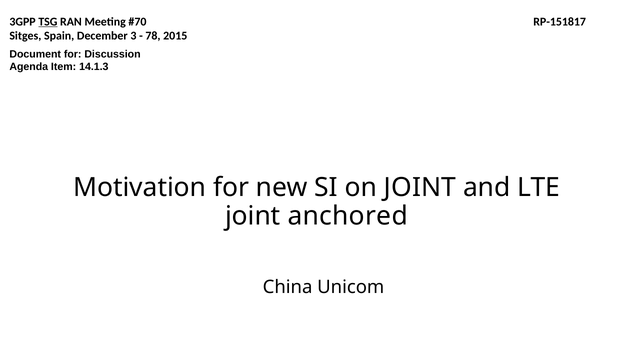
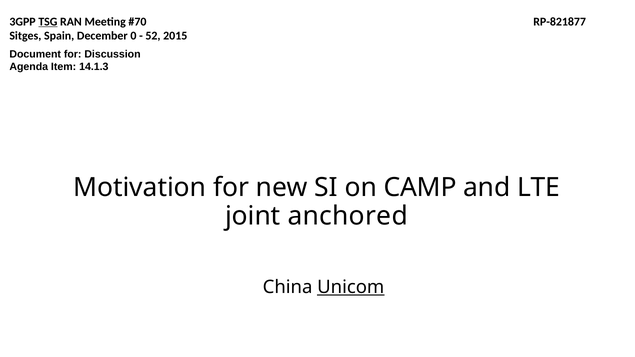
RP-151817: RP-151817 -> RP-821877 (560, 22)
3: 3 -> 0 (133, 36)
78: 78 -> 52 (153, 36)
on JOINT: JOINT -> CAMP (420, 188)
Unicom underline: none -> present (351, 287)
